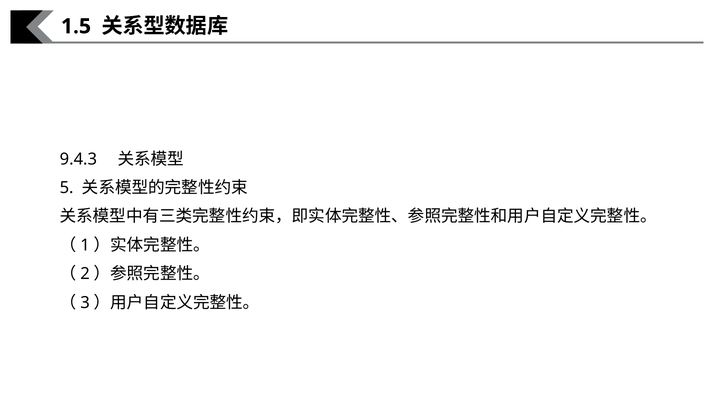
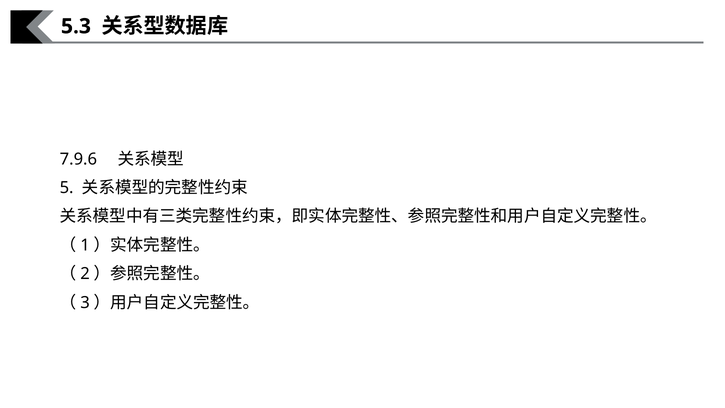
1.5: 1.5 -> 5.3 (76, 26)
9.4.3: 9.4.3 -> 7.9.6 (78, 159)
